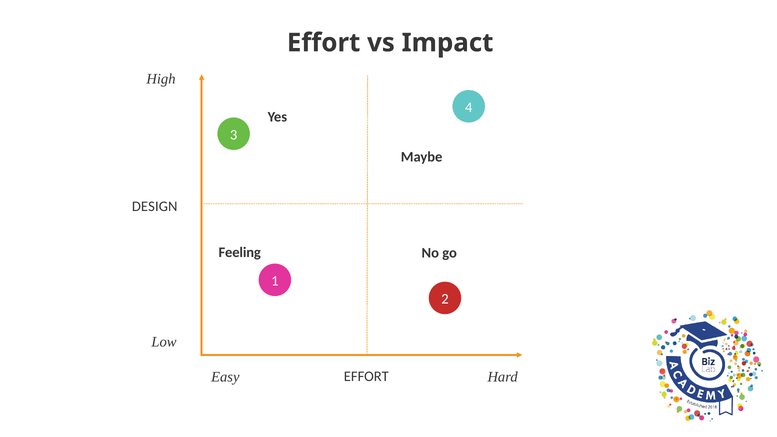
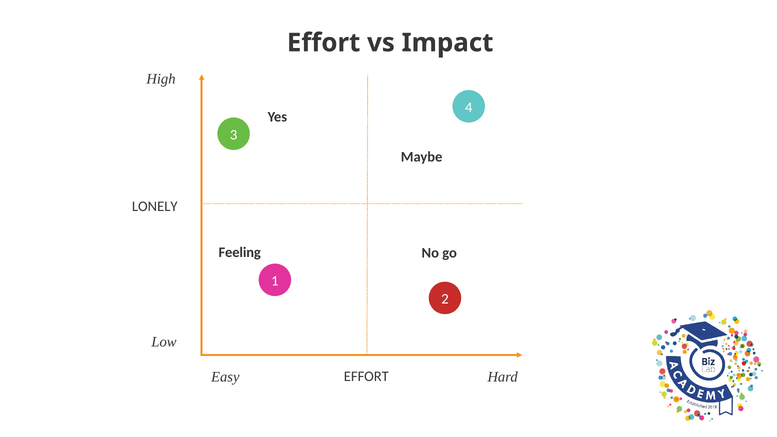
DESIGN: DESIGN -> LONELY (155, 207)
